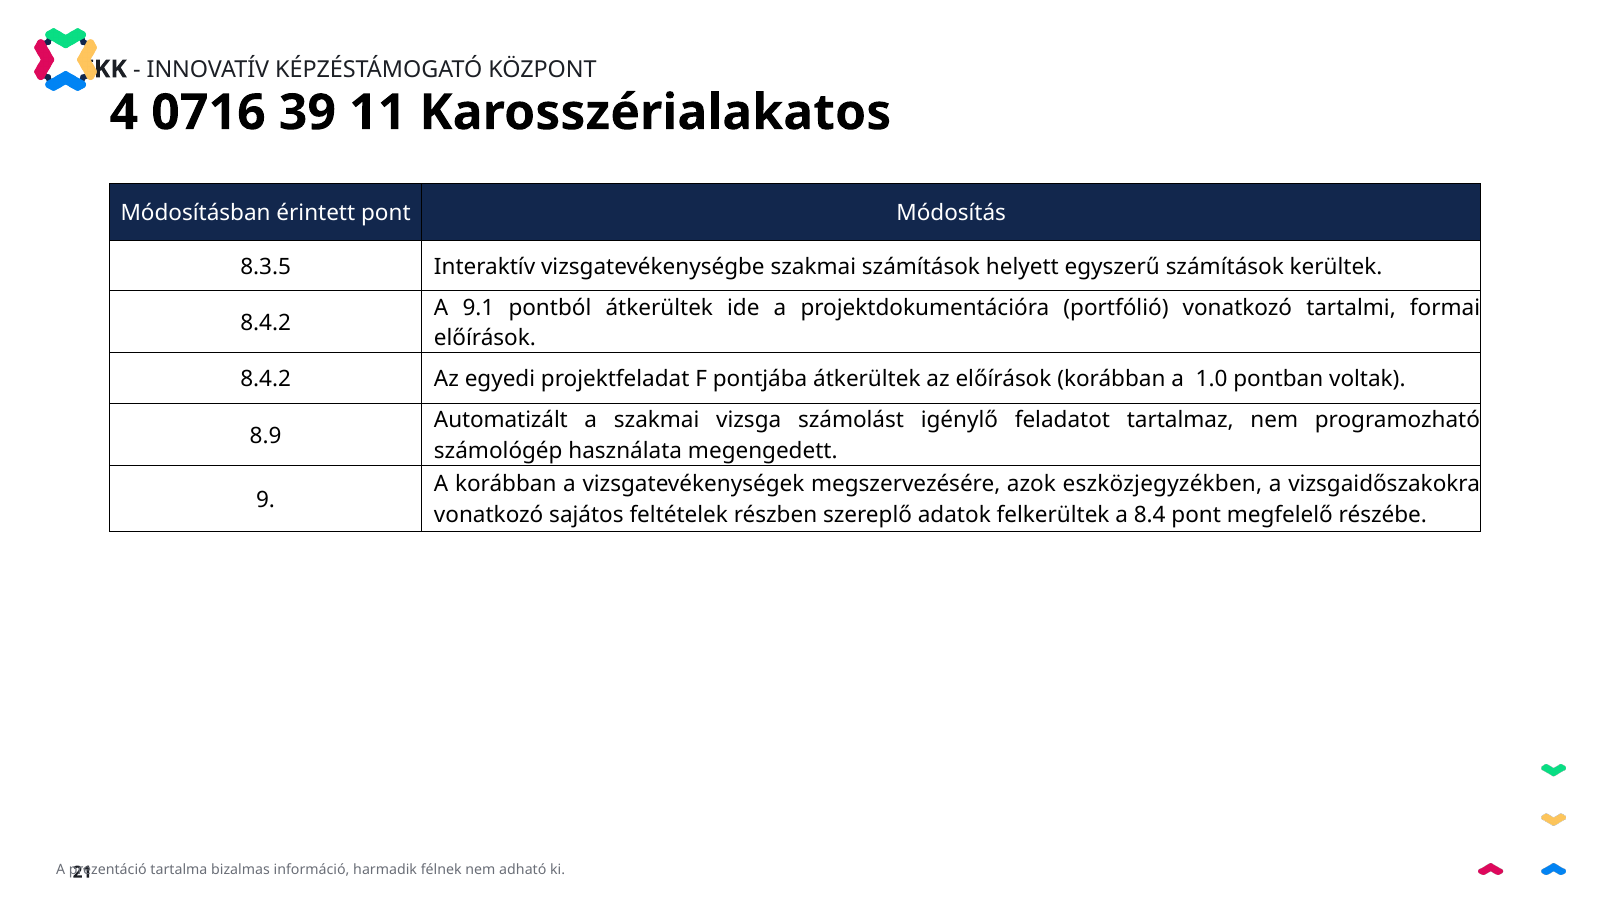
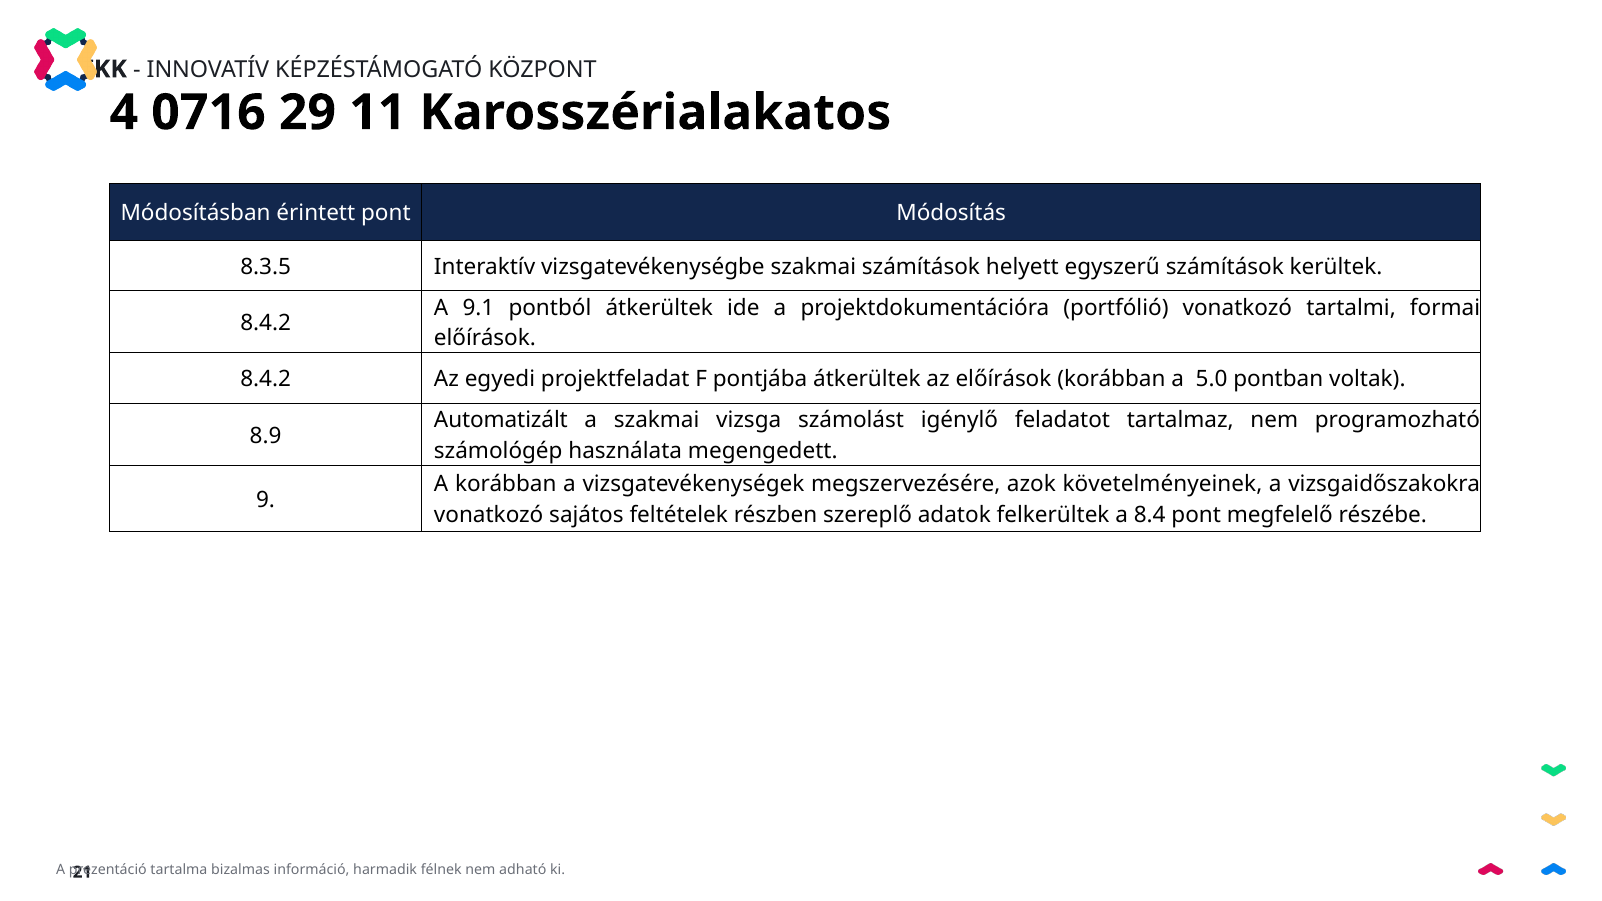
39: 39 -> 29 (307, 113)
1.0: 1.0 -> 5.0 (1212, 379)
eszközjegyzékben: eszközjegyzékben -> követelményeinek (1162, 484)
